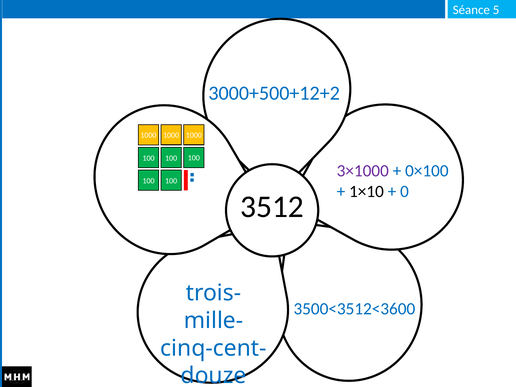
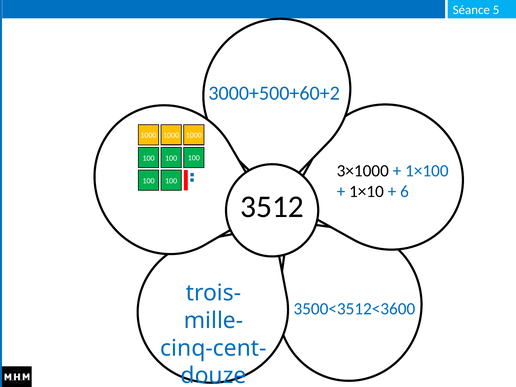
3000+500+12+2: 3000+500+12+2 -> 3000+500+60+2 (274, 93)
3×1000 colour: purple -> black (363, 171)
0×100: 0×100 -> 1×100 (427, 171)
0: 0 -> 6 (404, 191)
